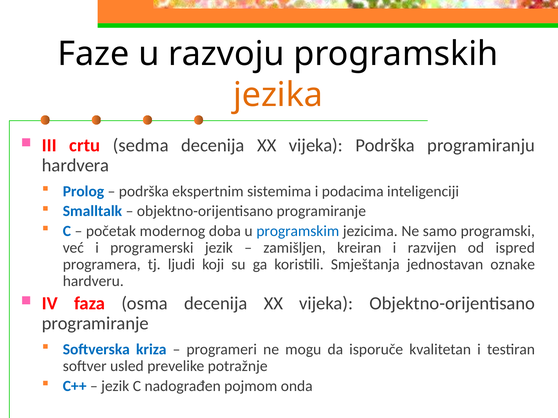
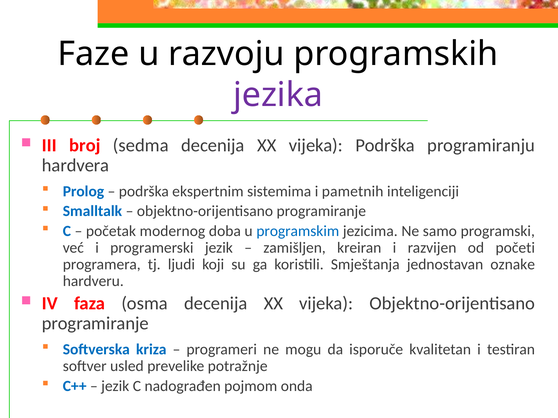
jezika colour: orange -> purple (278, 95)
crtu: crtu -> broj (85, 145)
podacima: podacima -> pametnih (353, 192)
ispred: ispred -> početi (515, 248)
